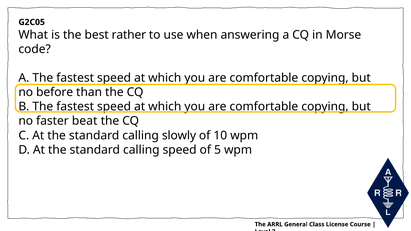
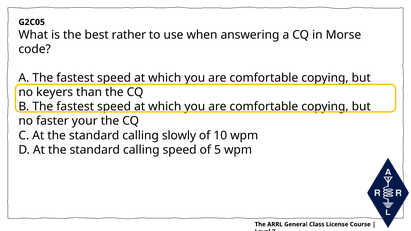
before: before -> keyers (55, 92)
beat: beat -> your (85, 121)
